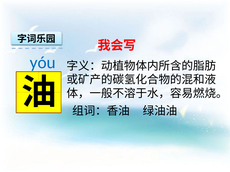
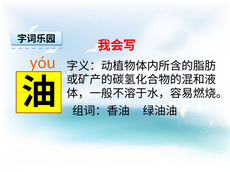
yóu colour: blue -> orange (43, 63)
